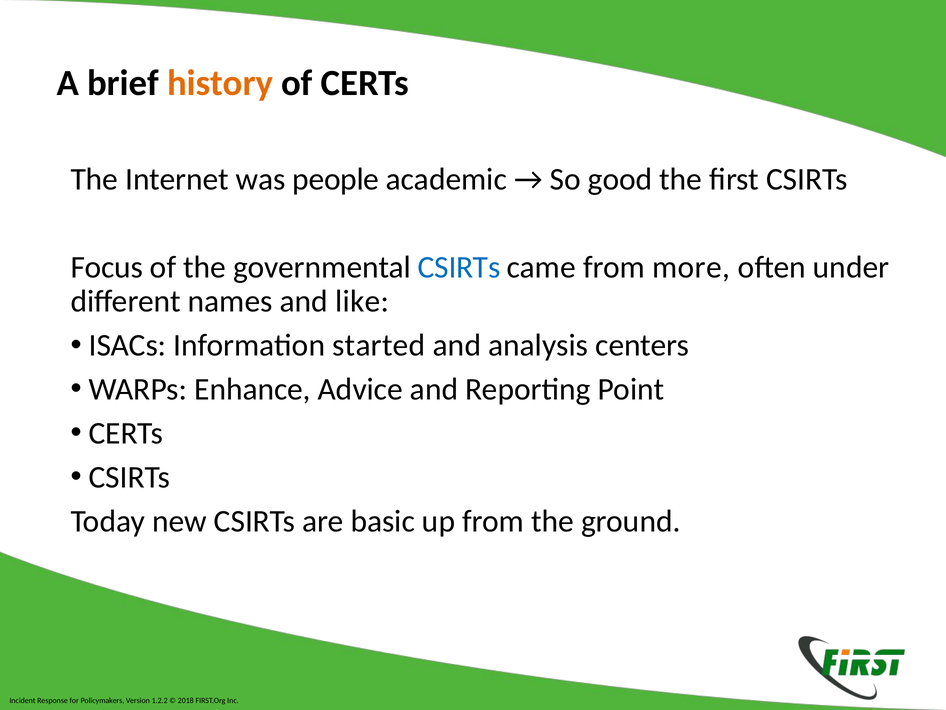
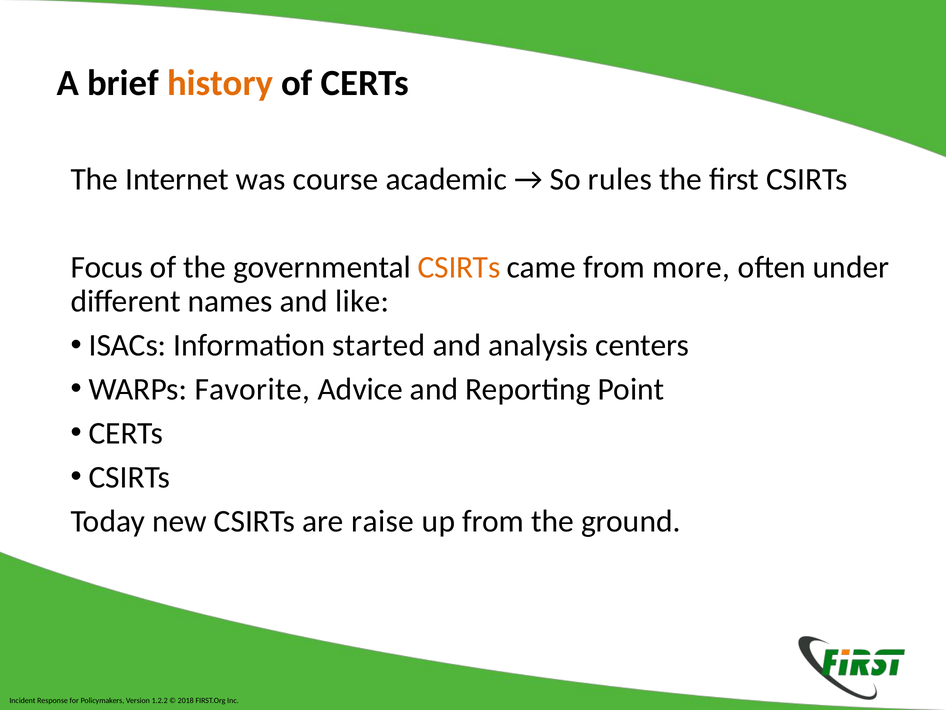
people: people -> course (336, 179)
good: good -> rules (620, 179)
CSIRTs colour: blue -> orange (459, 267)
Enhance: Enhance -> Favorite (252, 389)
basic: basic -> raise (383, 521)
